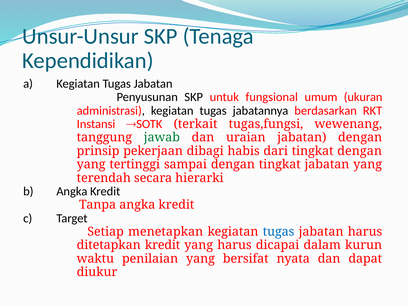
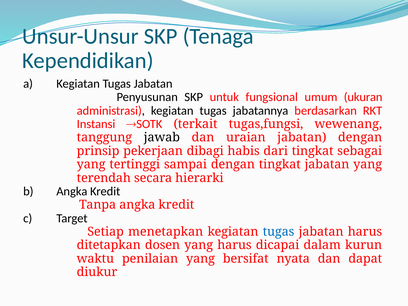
jawab colour: green -> black (162, 138)
tingkat dengan: dengan -> sebagai (360, 151)
ditetapkan kredit: kredit -> dosen (163, 245)
